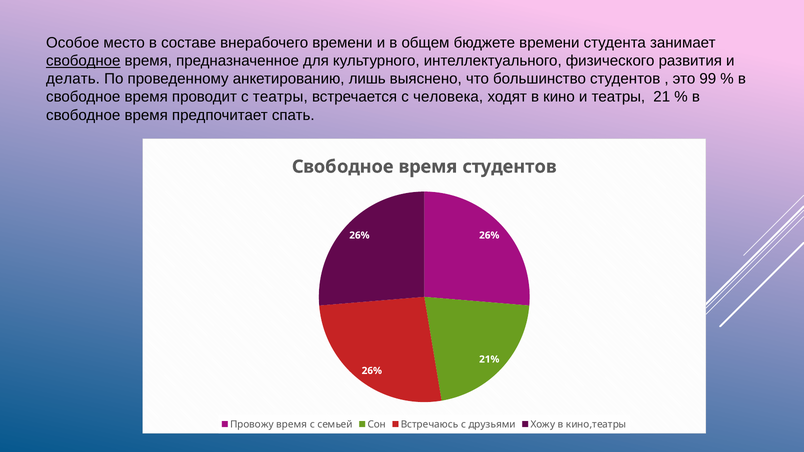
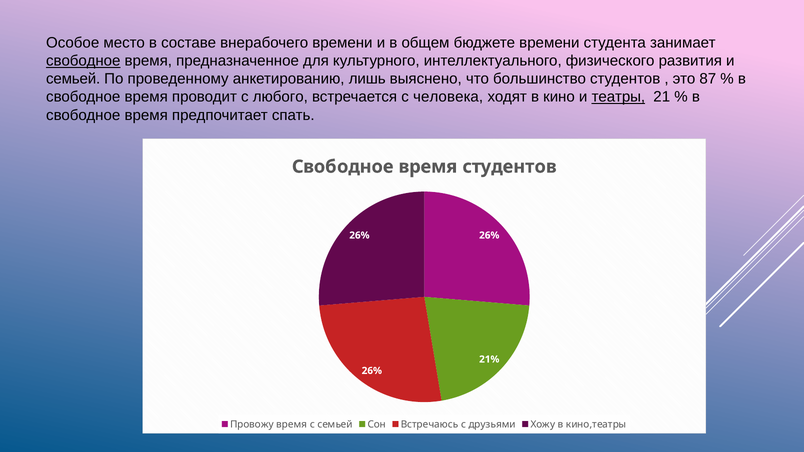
делать: делать -> семьей (73, 79)
99: 99 -> 87 (708, 79)
с театры: театры -> любого (280, 97)
театры underline: none -> present (618, 97)
